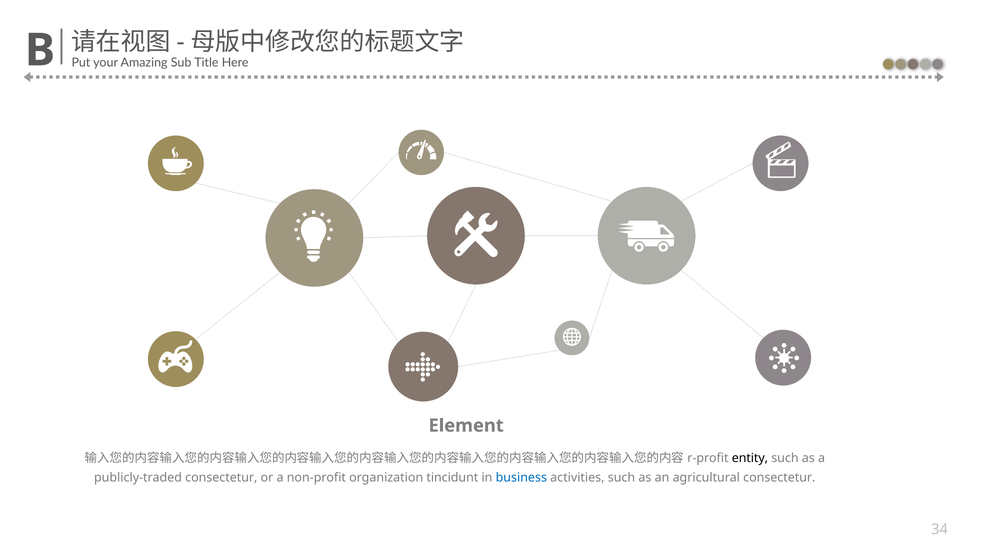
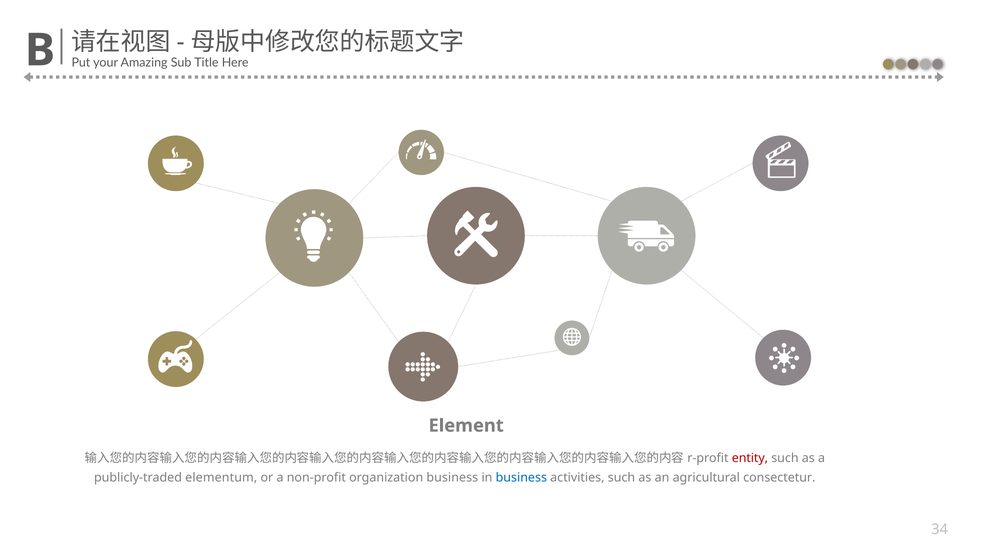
entity colour: black -> red (750, 458)
publicly-traded consectetur: consectetur -> elementum (221, 477)
organization tincidunt: tincidunt -> business (452, 477)
